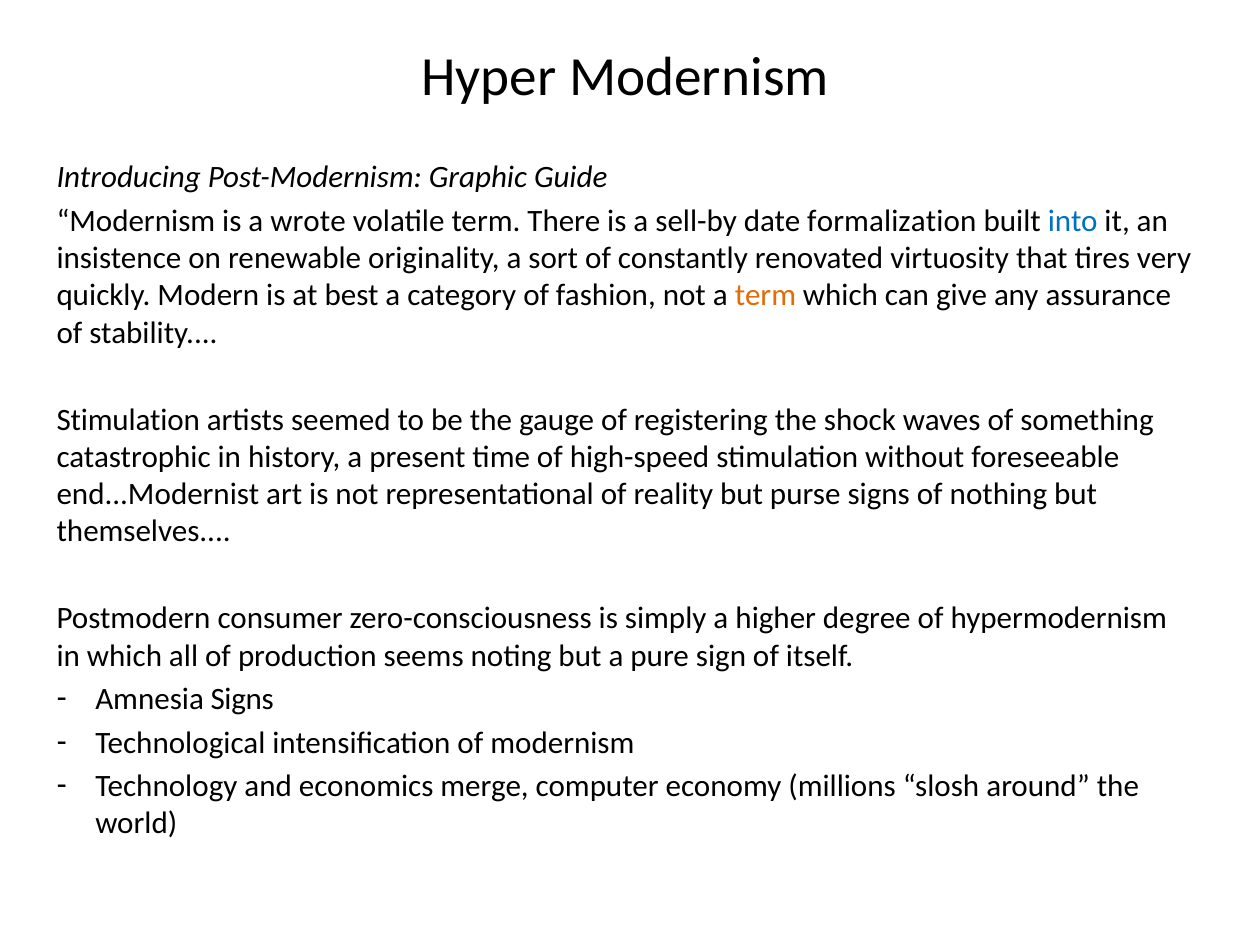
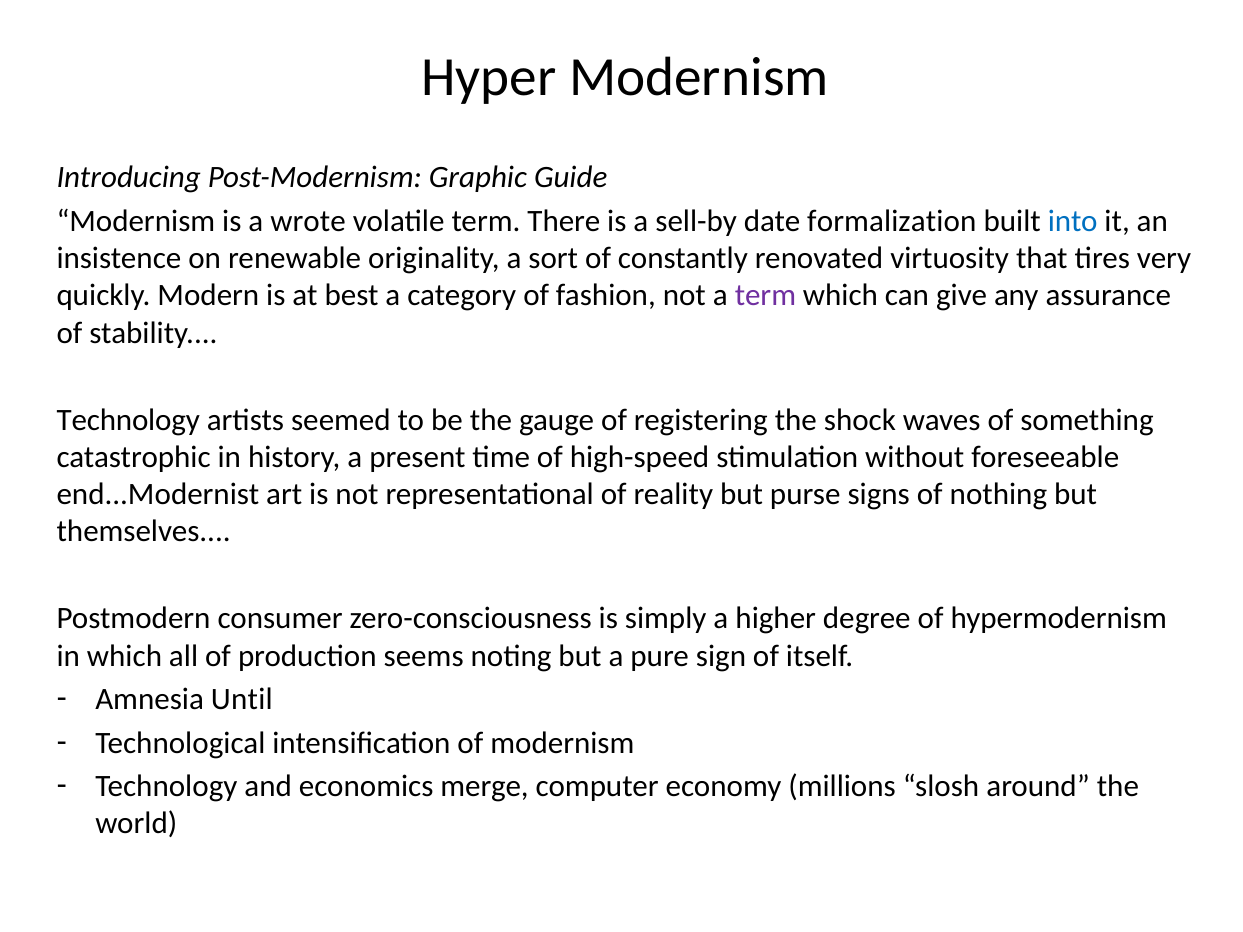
term colour: orange -> purple (765, 296)
Stimulation: Stimulation -> Technology (128, 420)
Amnesia Signs: Signs -> Until (242, 700)
